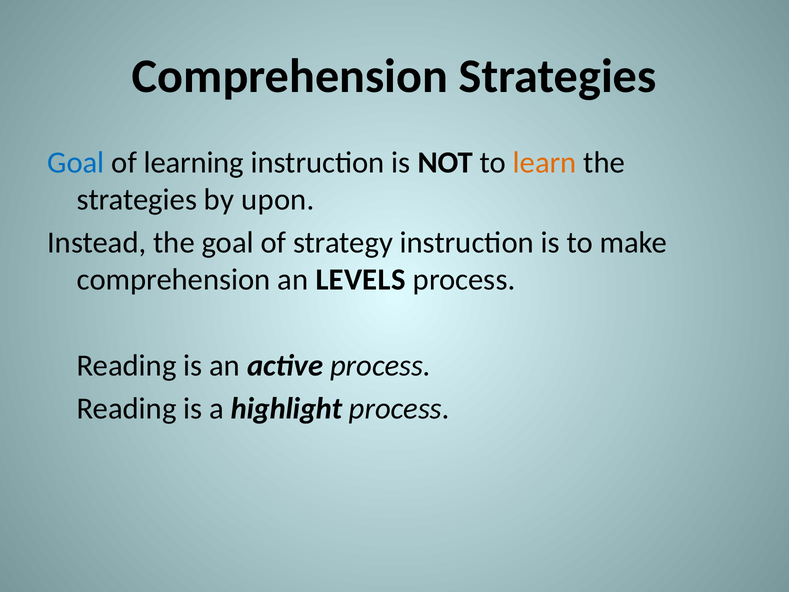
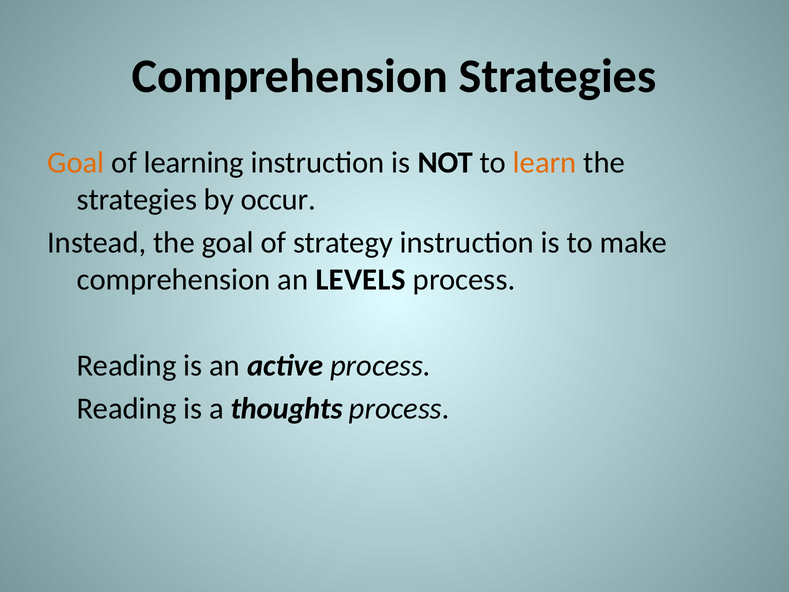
Goal colour: blue -> orange (76, 163)
upon: upon -> occur (278, 199)
highlight: highlight -> thoughts (287, 408)
